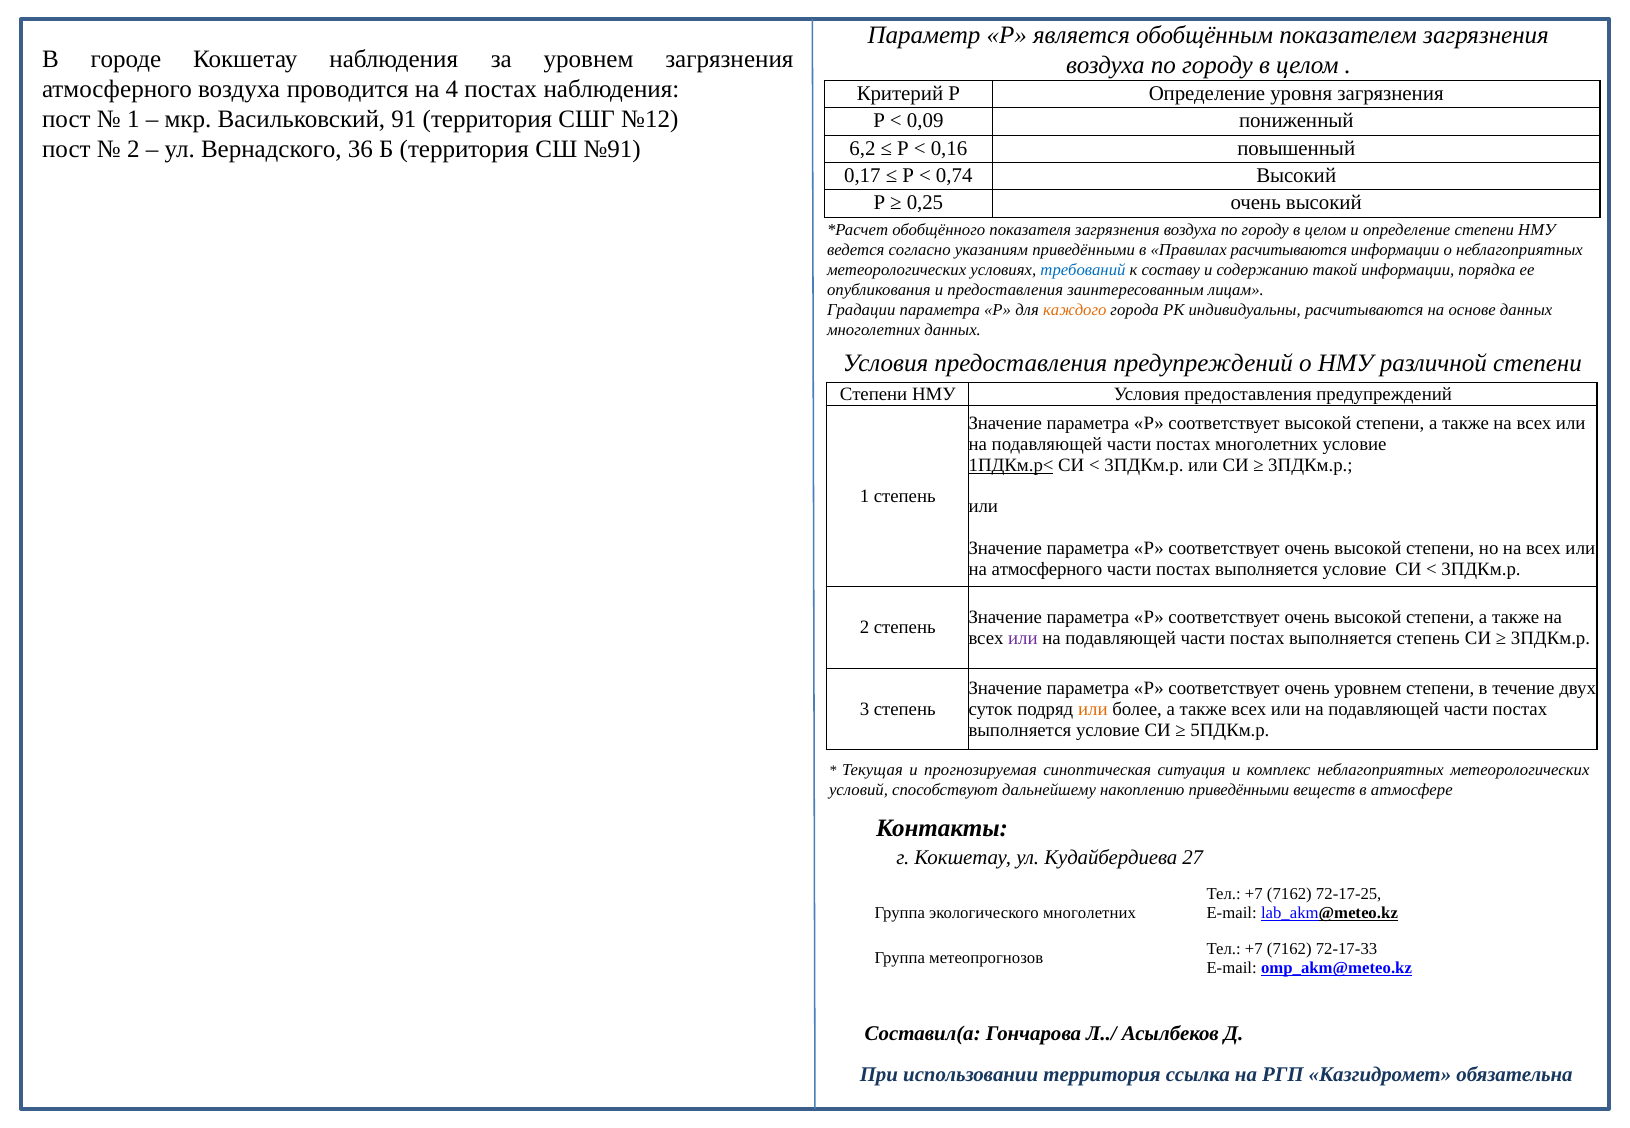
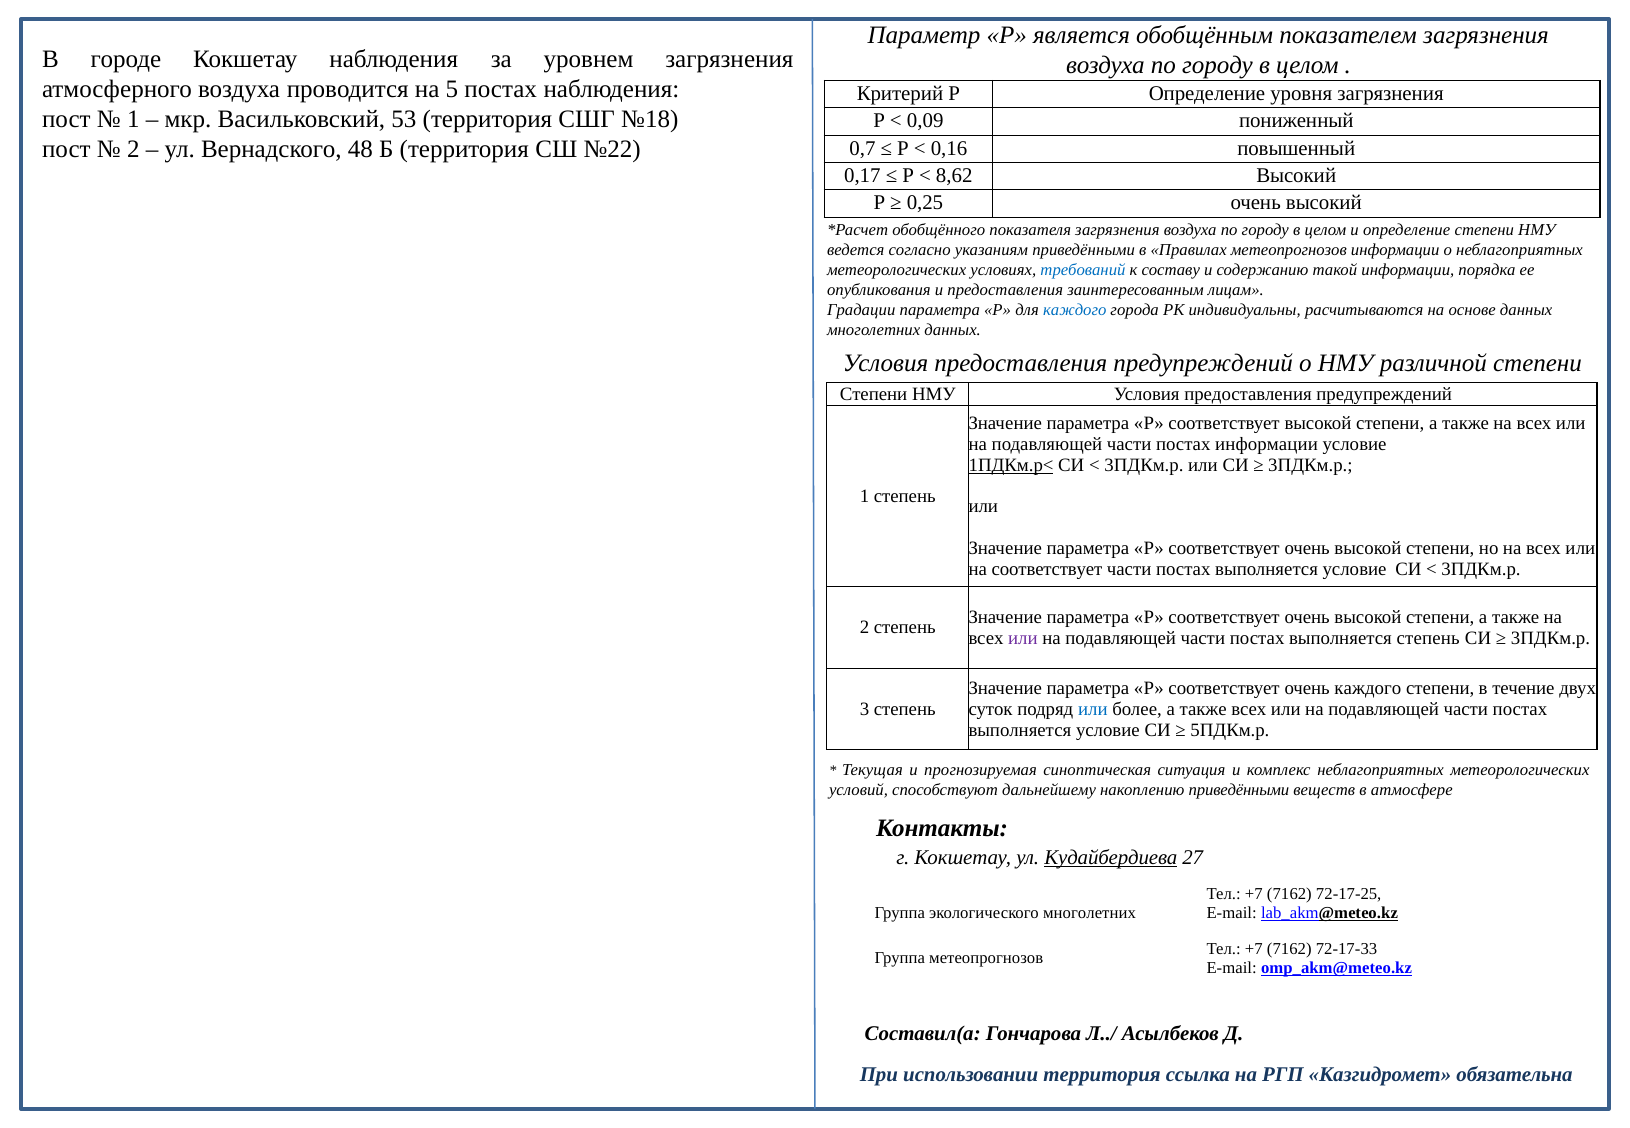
4: 4 -> 5 (452, 89)
91: 91 -> 53 (404, 120)
№12: №12 -> №18 (650, 120)
36: 36 -> 48 (360, 150)
№91: №91 -> №22 (612, 150)
6,2: 6,2 -> 0,7 (862, 148)
0,74: 0,74 -> 8,62 (954, 176)
Правилах расчитываются: расчитываются -> метеопрогнозов (1289, 250)
каждого colour: orange -> blue (1075, 310)
постах многолетних: многолетних -> информации (1267, 444)
на атмосферного: атмосферного -> соответствует (1047, 569)
очень уровнем: уровнем -> каждого (1368, 688)
или colour: orange -> blue (1093, 709)
Кудайбердиева underline: none -> present (1111, 858)
